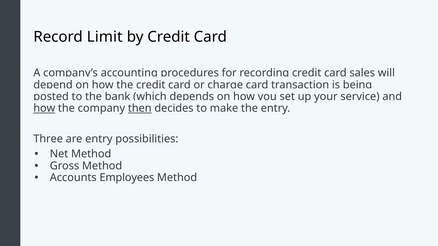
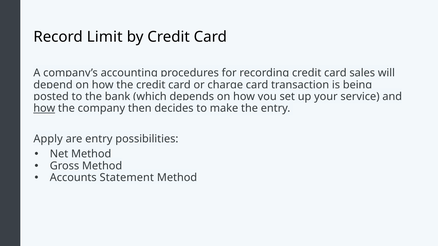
then underline: present -> none (140, 109)
Three: Three -> Apply (48, 139)
Employees: Employees -> Statement (127, 178)
